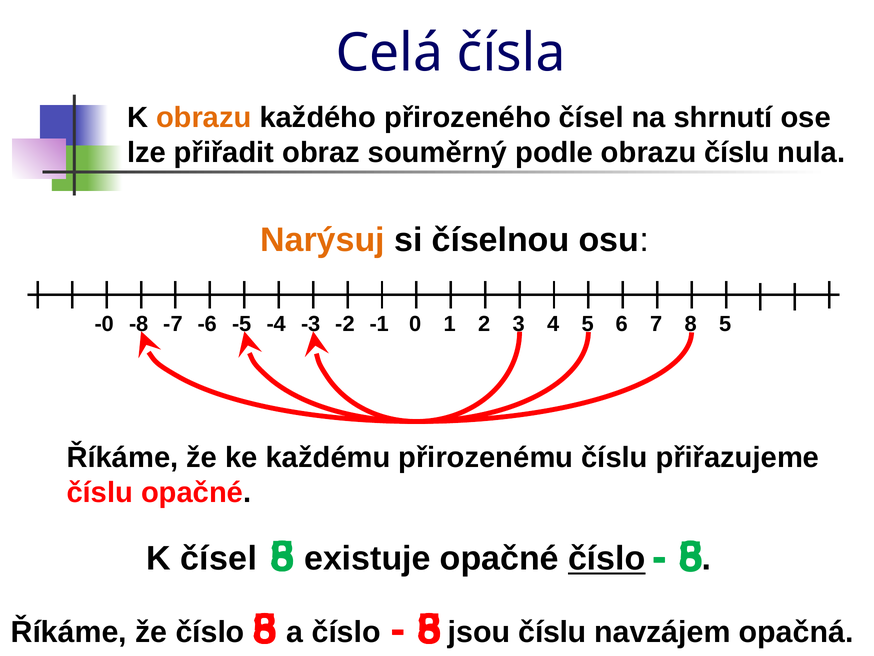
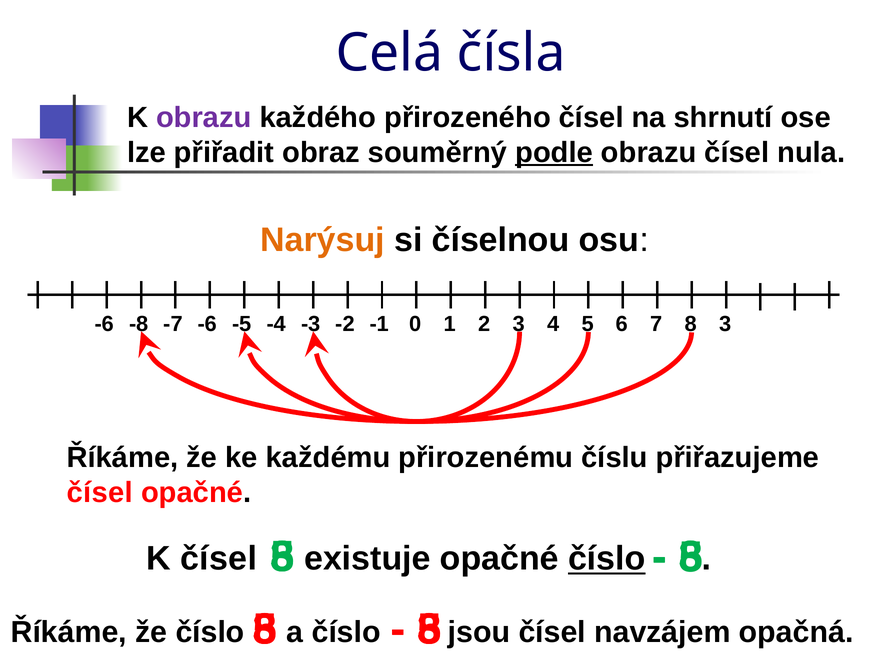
obrazu colour: orange -> purple (204, 117)
podle underline: none -> present (554, 152)
obrazu číslu: číslu -> čísel (737, 152)
-0: -0 -> -6 (104, 324)
5: 5 -> 3 (725, 324)
číslu: číslu -> čísel (100, 492)
jsou číslu: číslu -> čísel (552, 632)
